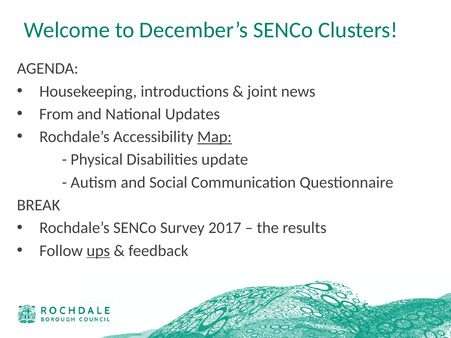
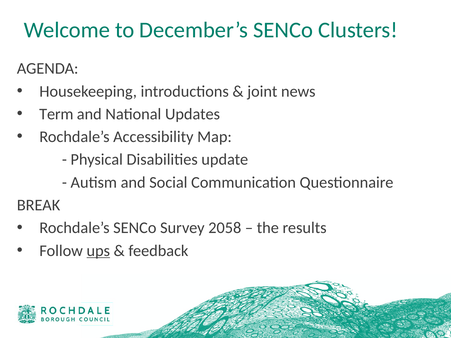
From: From -> Term (56, 114)
Map underline: present -> none (215, 137)
2017: 2017 -> 2058 (225, 228)
